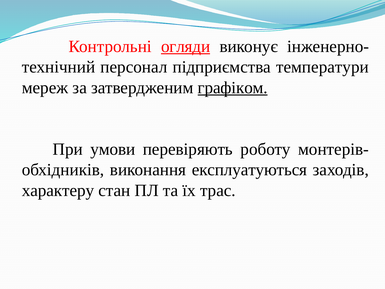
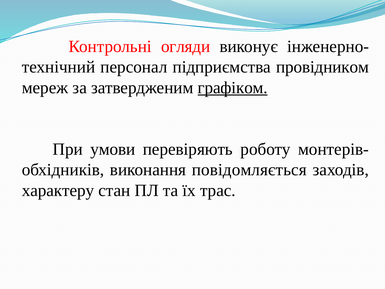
огляди underline: present -> none (186, 46)
температури: температури -> провідником (322, 67)
експлуатуються: експлуатуються -> повідомляється (249, 170)
